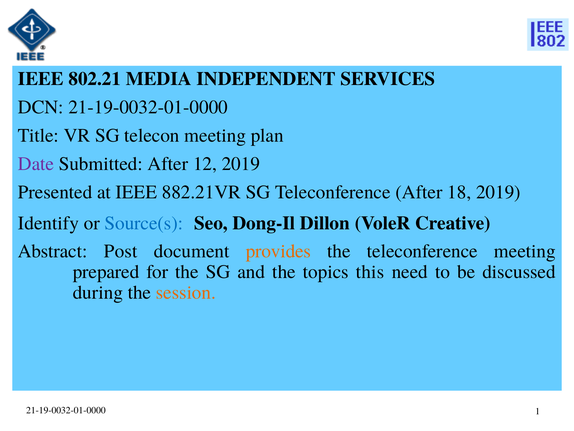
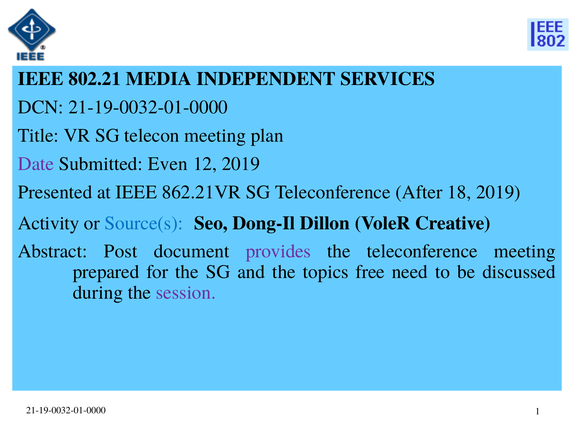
Submitted After: After -> Even (168, 164)
882.21VR: 882.21VR -> 862.21VR (201, 192)
Identify: Identify -> Activity (49, 223)
provides colour: orange -> purple (278, 251)
this: this -> free (370, 272)
session colour: orange -> purple (186, 292)
